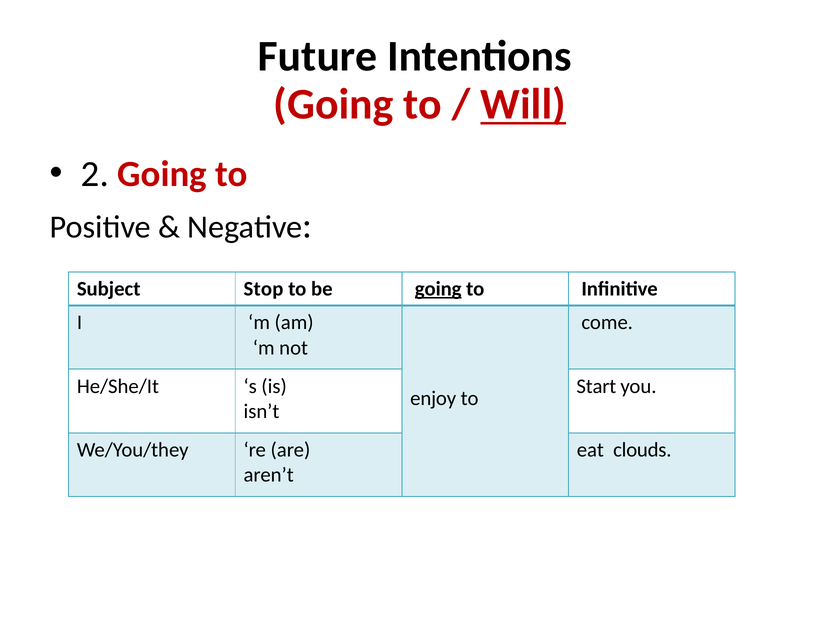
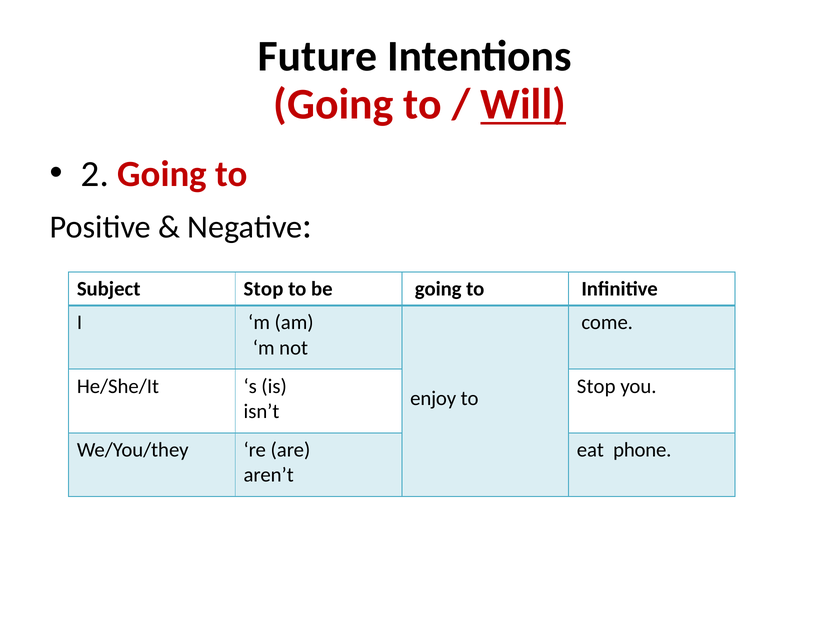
going underline: present -> none (438, 289)
Start: Start -> Stop (596, 386)
clouds: clouds -> phone (642, 450)
